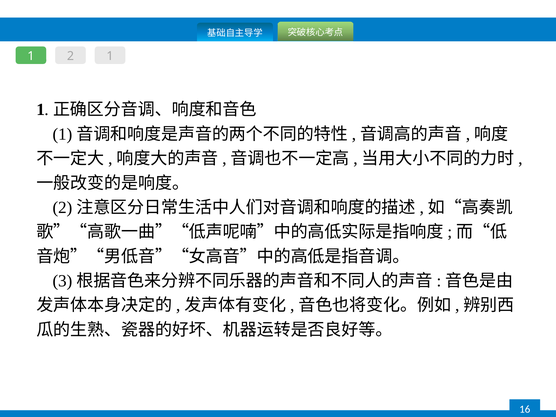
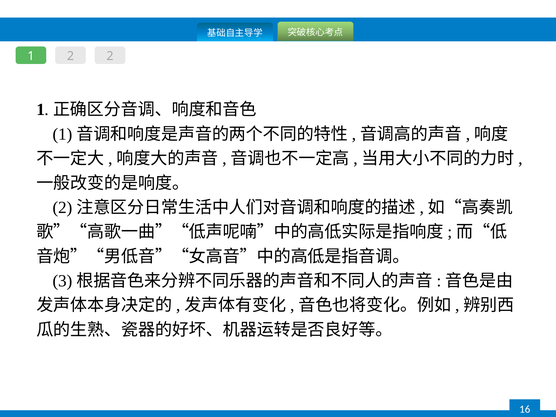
2 1: 1 -> 2 (110, 56)
